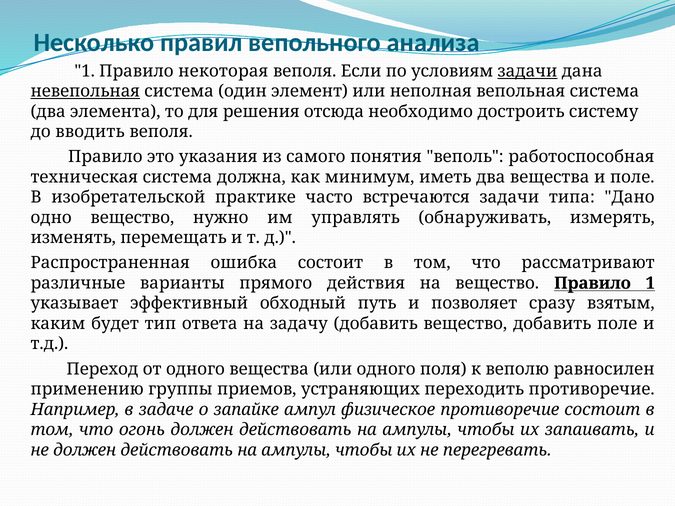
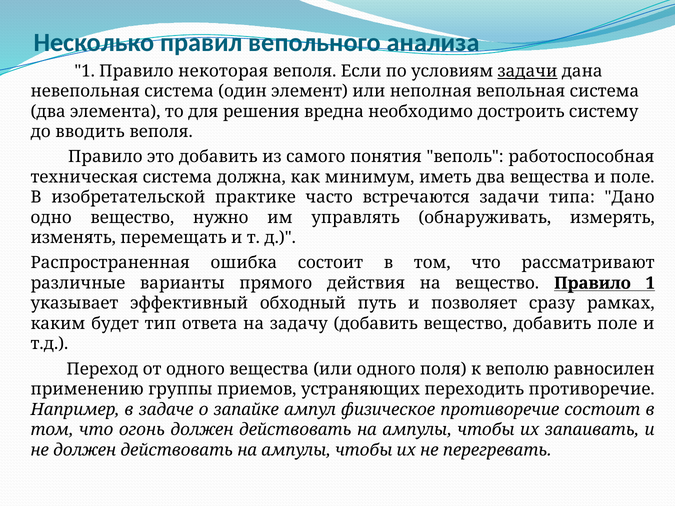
невепольная underline: present -> none (85, 91)
отсюда: отсюда -> вредна (334, 112)
это указания: указания -> добавить (218, 157)
взятым: взятым -> рамках (621, 304)
